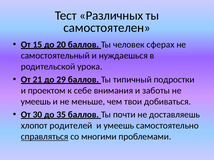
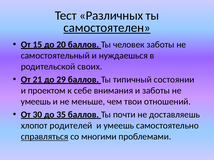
самостоятелен underline: none -> present (107, 28)
человек сферах: сферах -> заботы (161, 45)
урока: урока -> своих (90, 67)
подростки: подростки -> состоянии (174, 80)
добиваться: добиваться -> отношений (167, 102)
